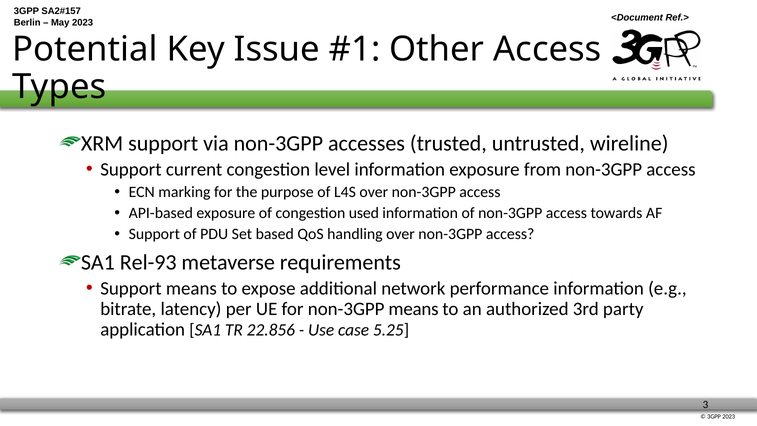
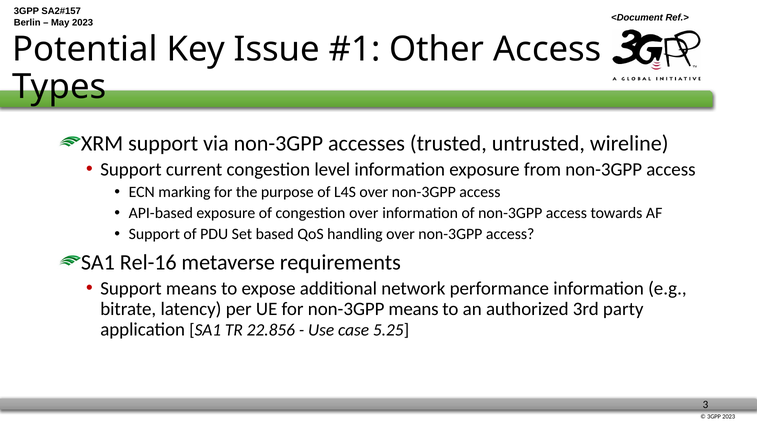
congestion used: used -> over (364, 213)
Rel-93: Rel-93 -> Rel-16 (148, 262)
